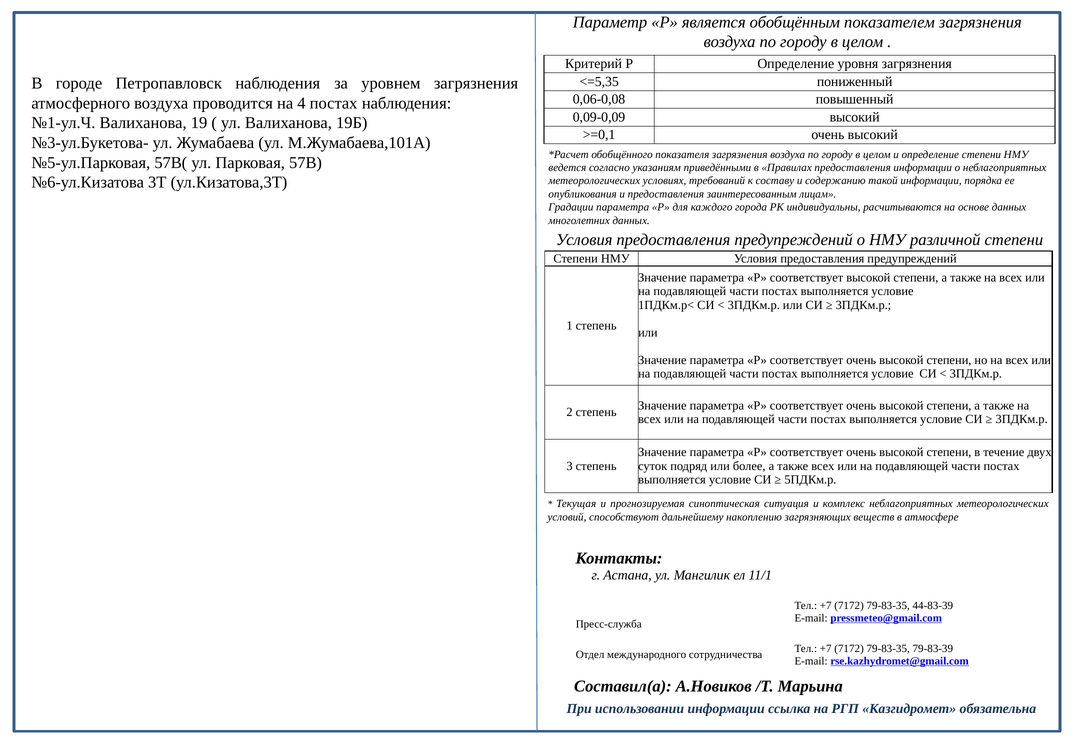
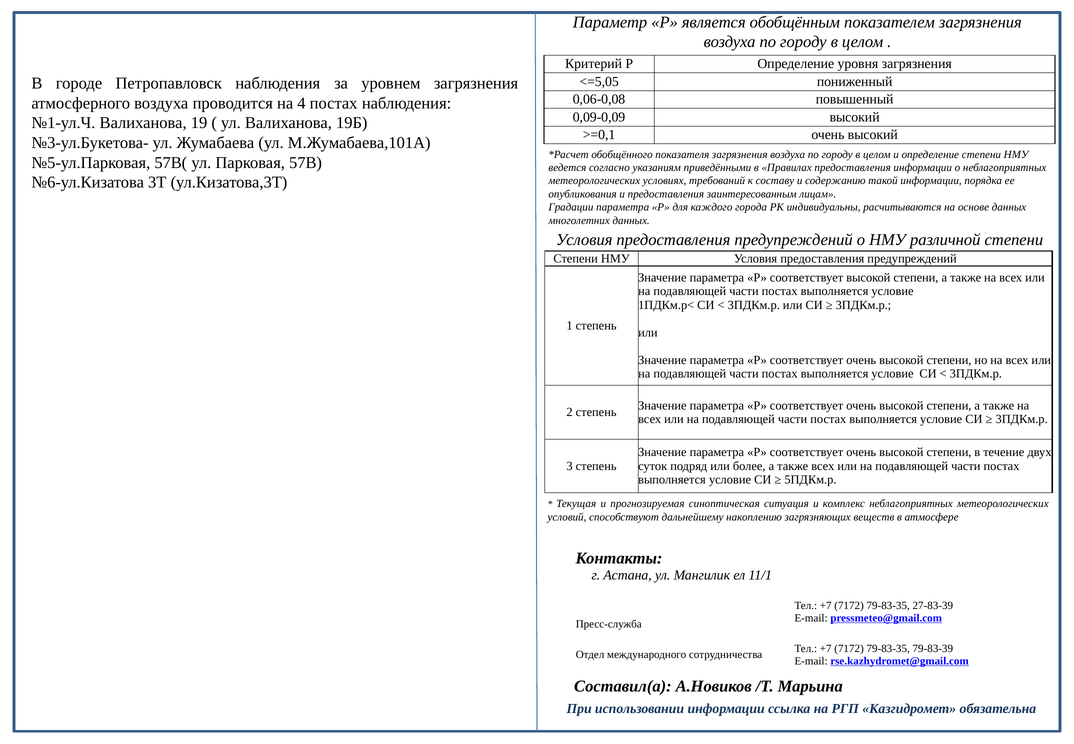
<=5,35: <=5,35 -> <=5,05 (599, 82)
44-83-39: 44-83-39 -> 27-83-39 (933, 605)
